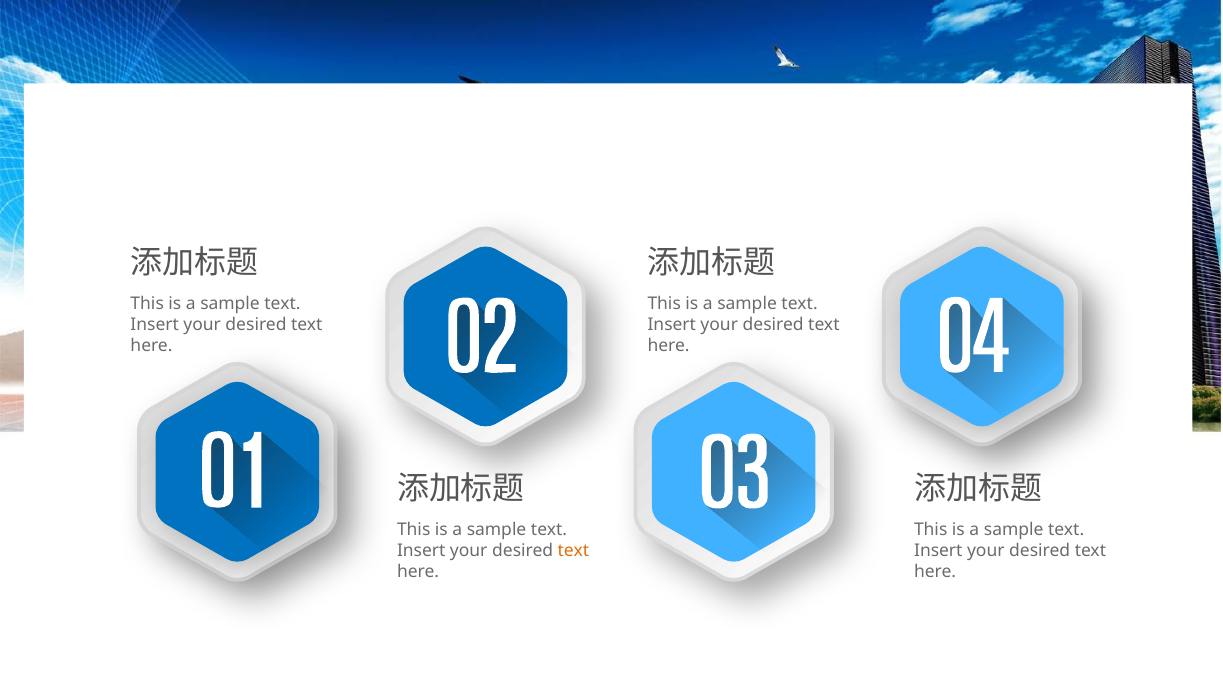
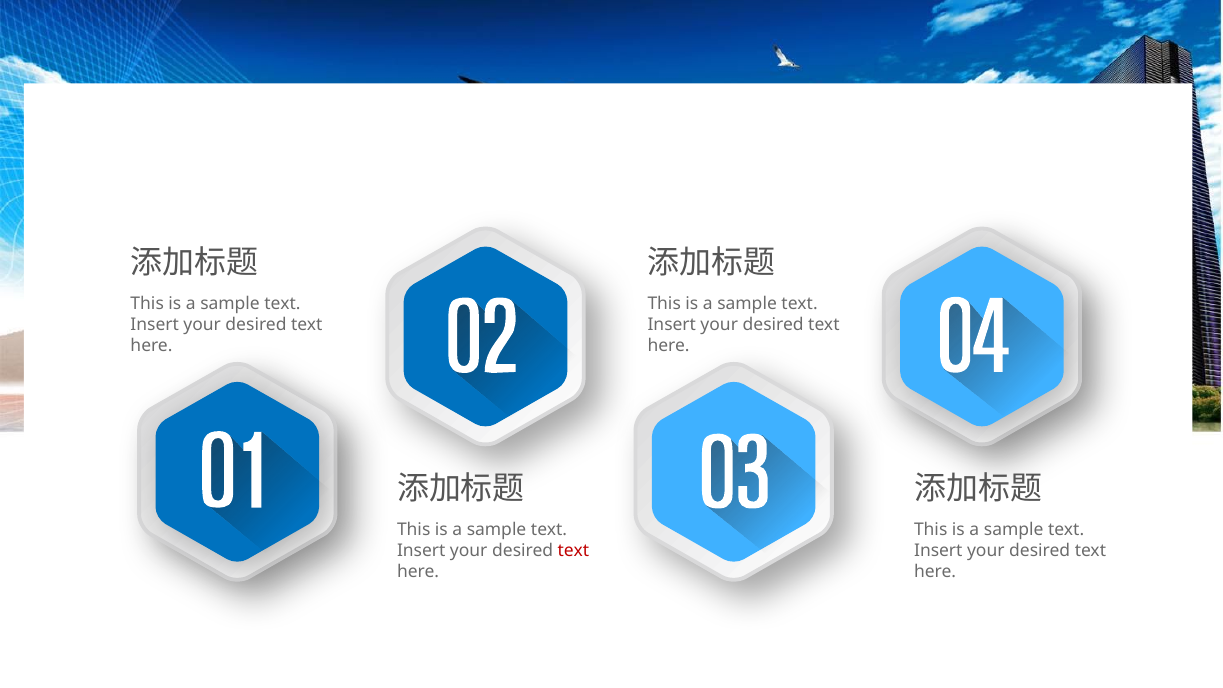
text colour: orange -> red (573, 551)
